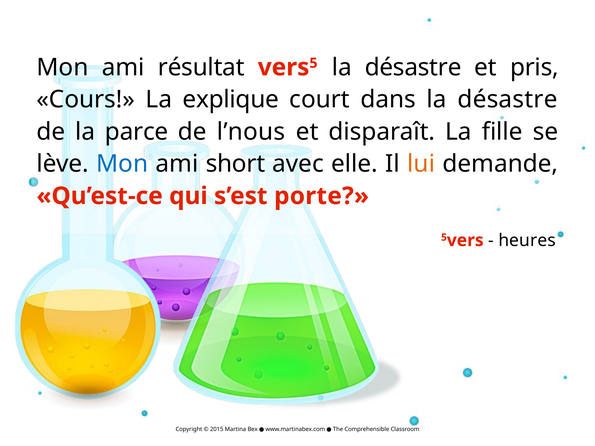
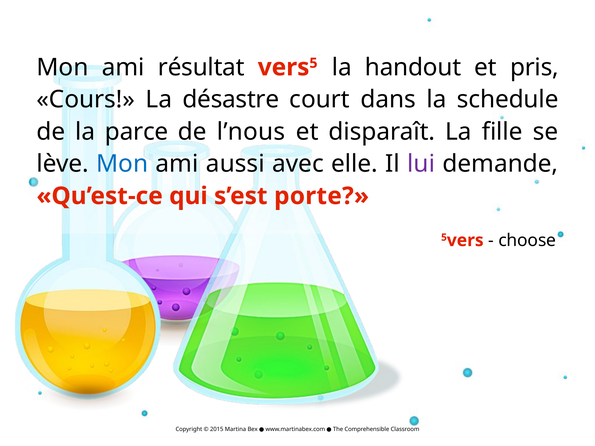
désastre: désastre -> handout (413, 67)
explique: explique -> désastre (231, 100)
dans la désastre: désastre -> schedule (508, 100)
short: short -> aussi (235, 164)
lui colour: orange -> purple (421, 164)
heures: heures -> choose (527, 240)
